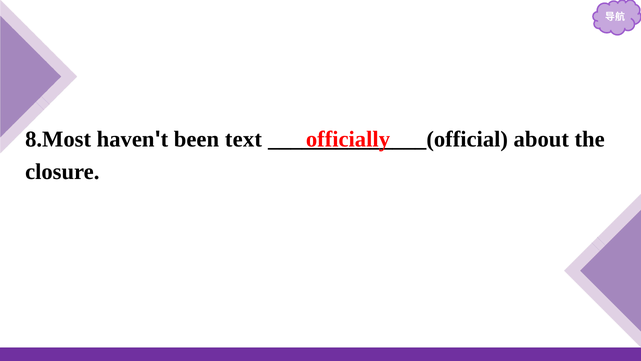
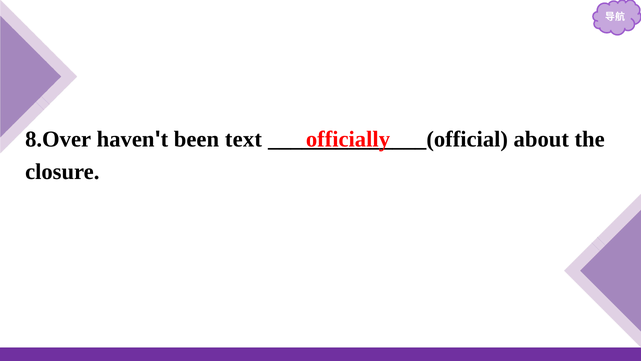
8.Most: 8.Most -> 8.Over (58, 139)
